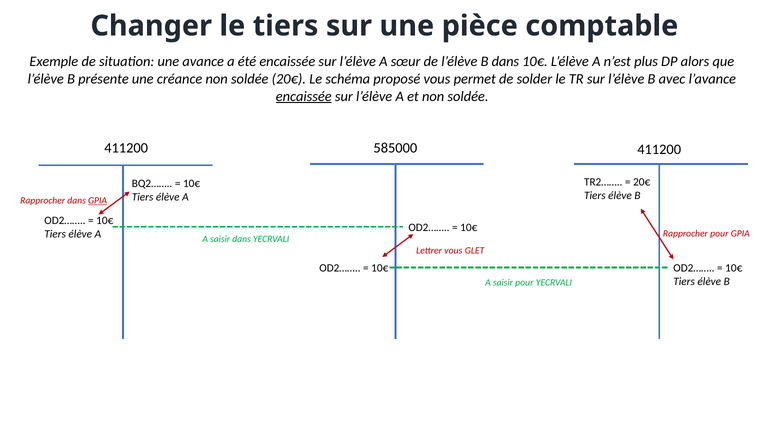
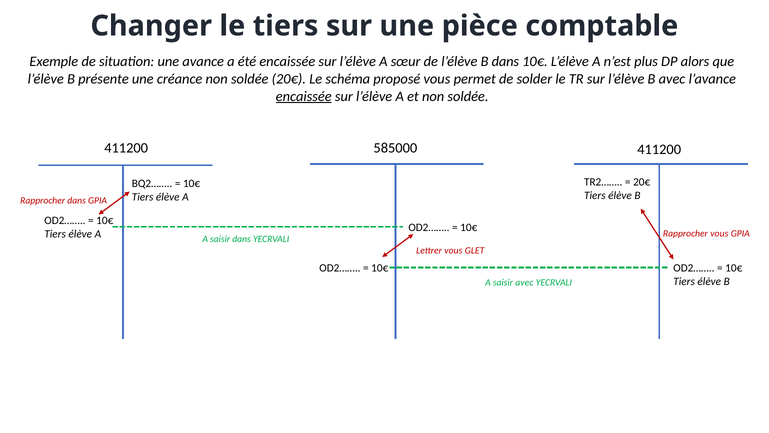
GPIA underline: present -> none (98, 200)
Rapprocher pour: pour -> vous (719, 233)
saisir pour: pour -> avec (524, 282)
